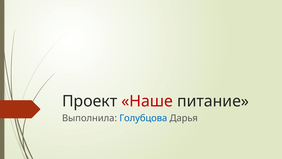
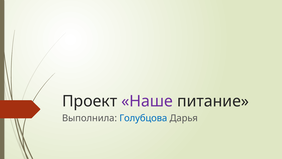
Наше colour: red -> purple (147, 101)
